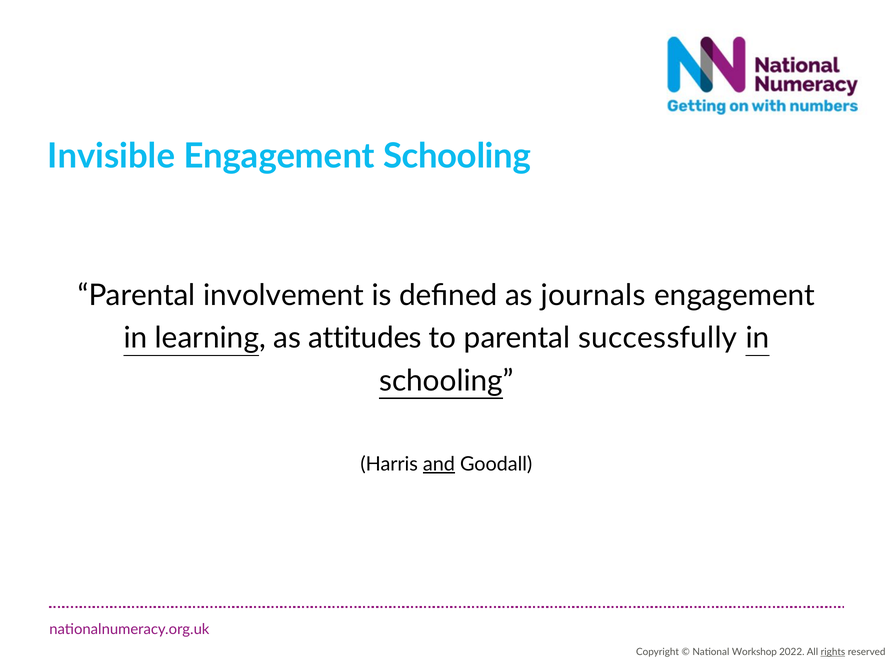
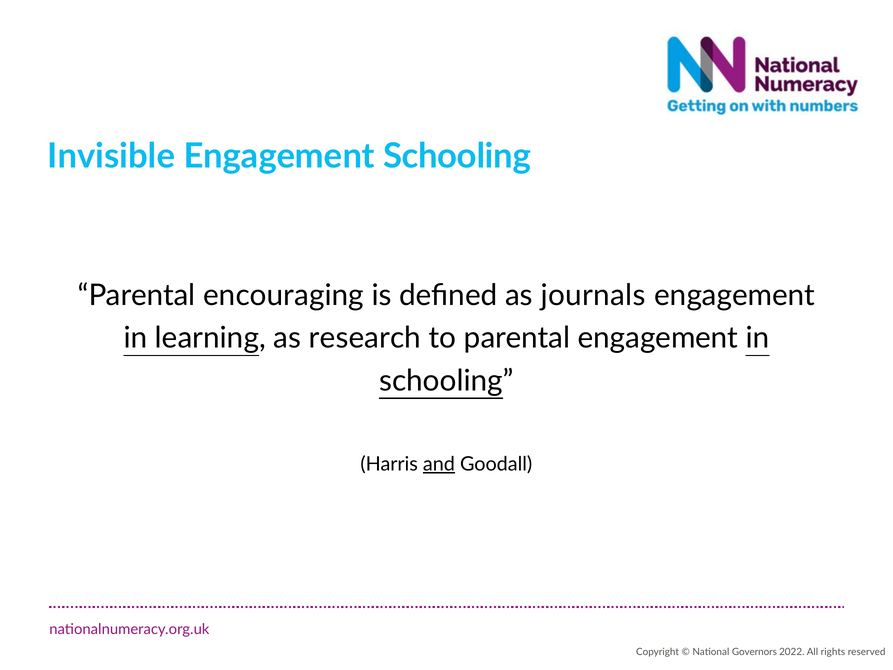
involvement: involvement -> encouraging (284, 295)
attitudes: attitudes -> research (365, 338)
parental successfully: successfully -> engagement (658, 338)
Workshop: Workshop -> Governors (754, 652)
rights underline: present -> none (833, 652)
